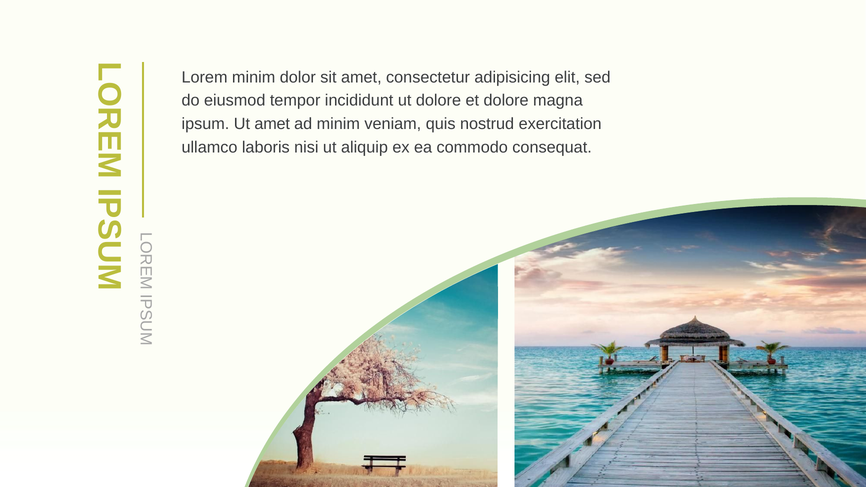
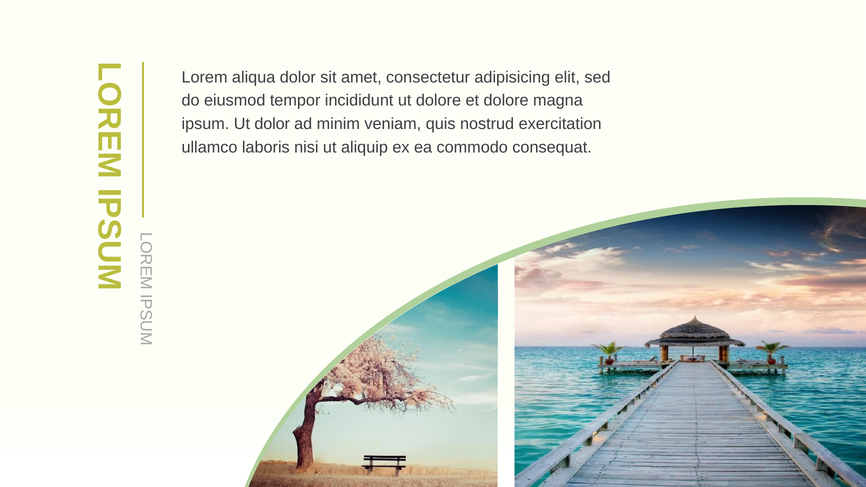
Lorem minim: minim -> aliqua (254, 77)
Ut amet: amet -> dolor (272, 124)
